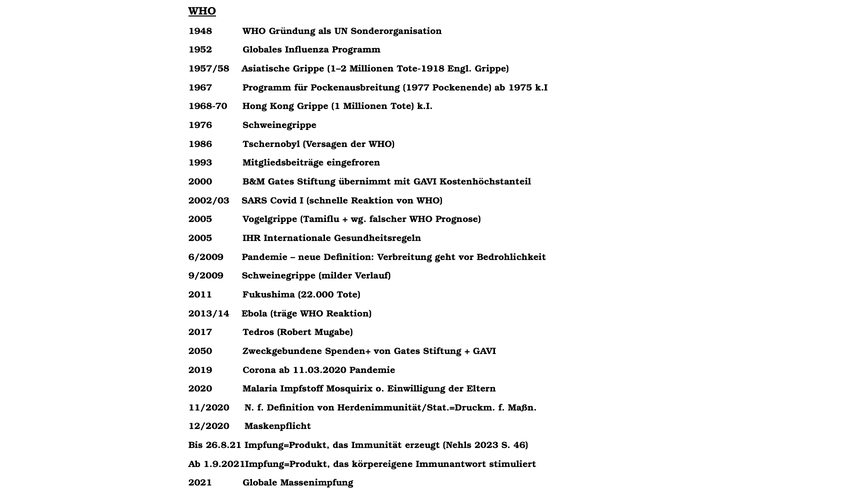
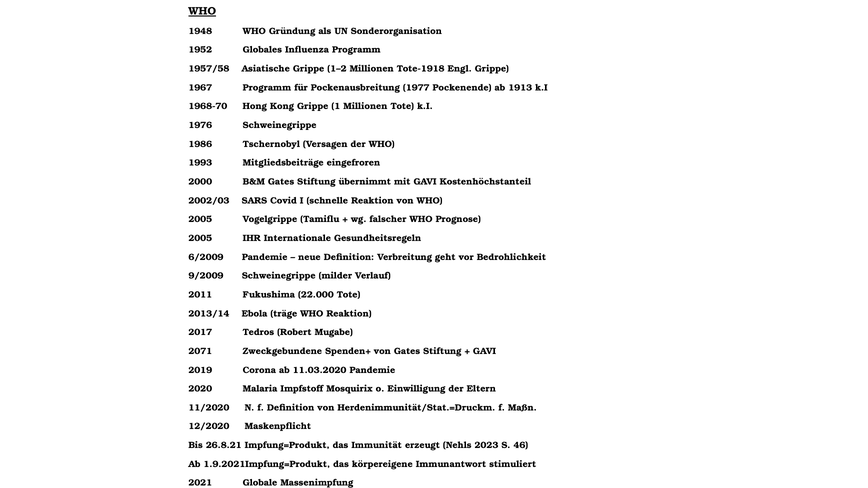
1975: 1975 -> 1913 (520, 88)
2050: 2050 -> 2071 (200, 351)
